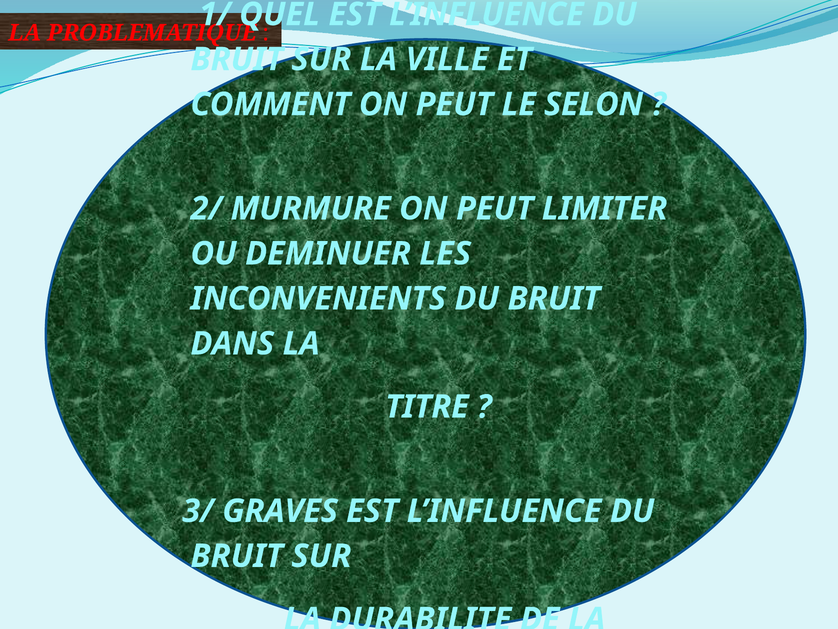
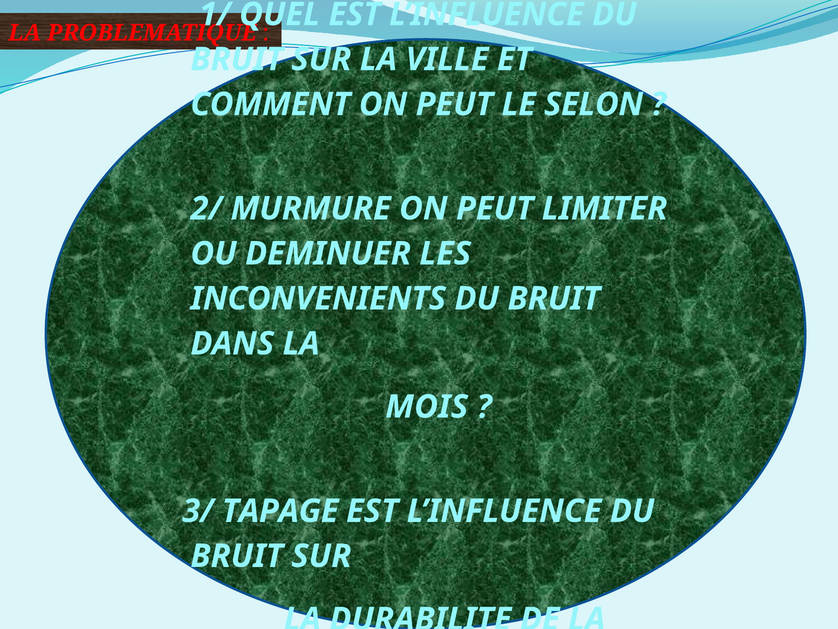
TITRE: TITRE -> MOIS (427, 407)
GRAVES: GRAVES -> TAPAGE (280, 511)
